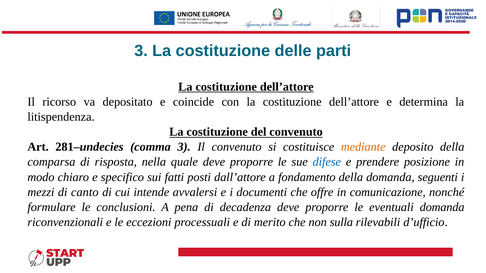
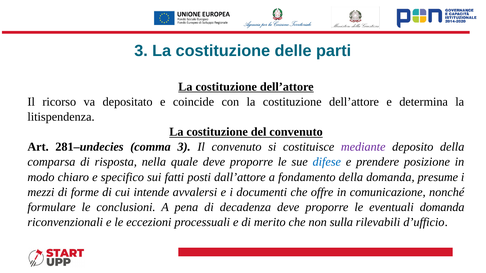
mediante colour: orange -> purple (363, 147)
seguenti: seguenti -> presume (438, 177)
canto: canto -> forme (85, 192)
